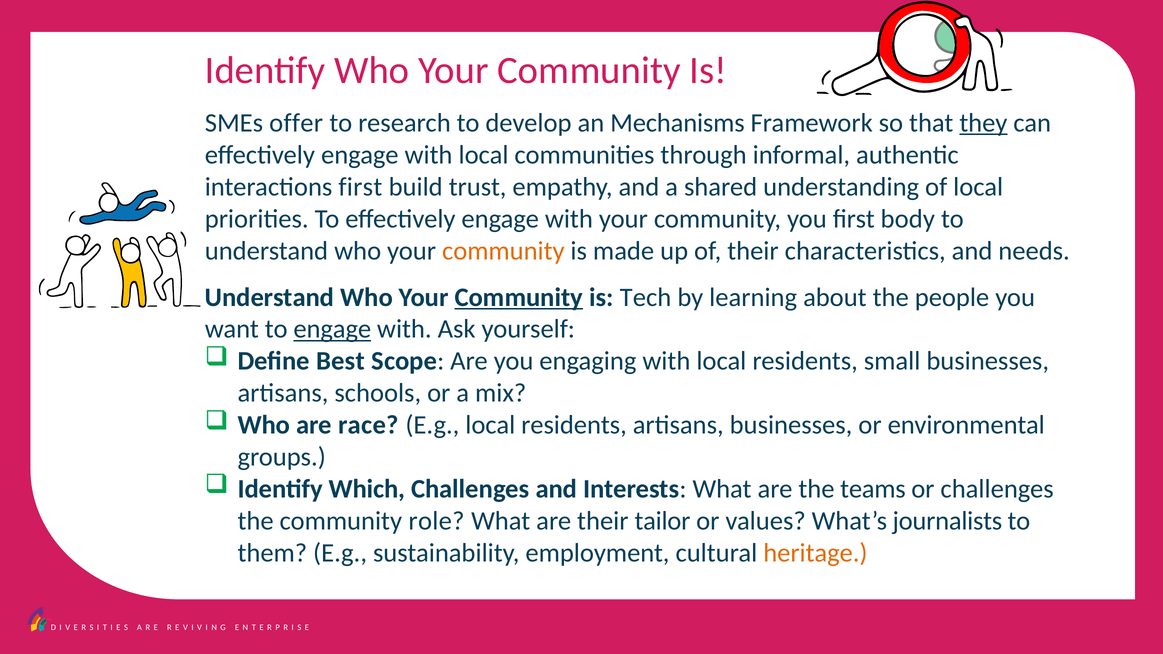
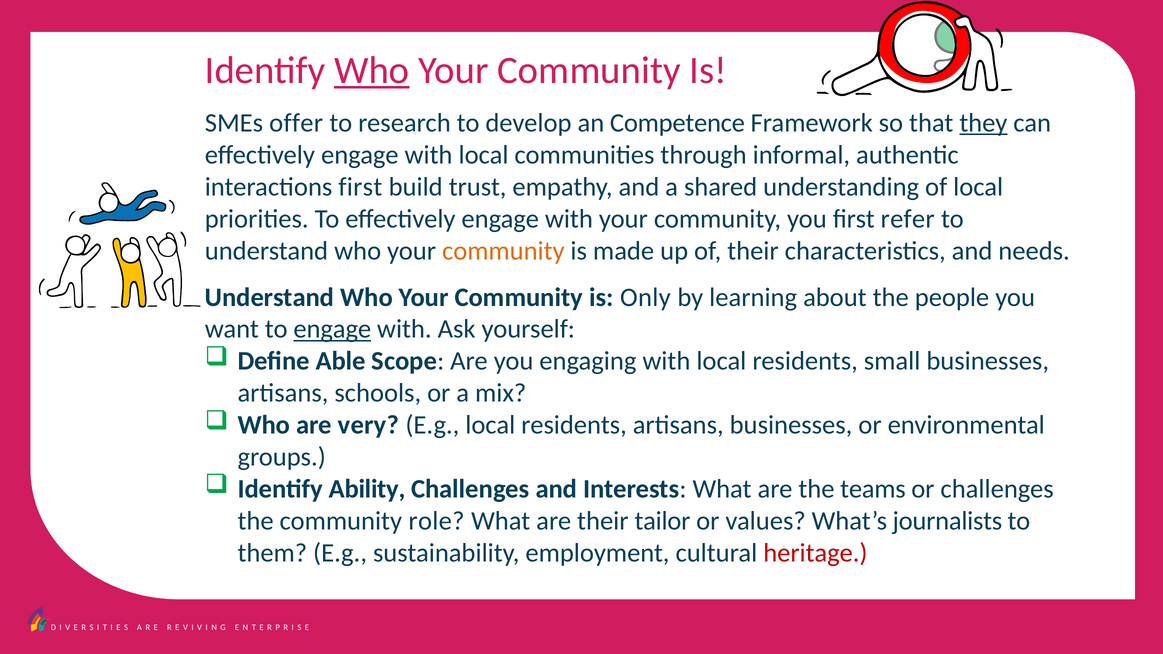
Who underline: none -> present (372, 71)
Mechanisms: Mechanisms -> Competence (677, 123)
body: body -> refer (908, 219)
Community underline: present -> none (519, 297)
Tech: Tech -> Only (645, 297)
Best: Best -> Able (341, 361)
race: race -> very (368, 425)
Which: Which -> Ability (367, 489)
heritage colour: orange -> red (815, 553)
